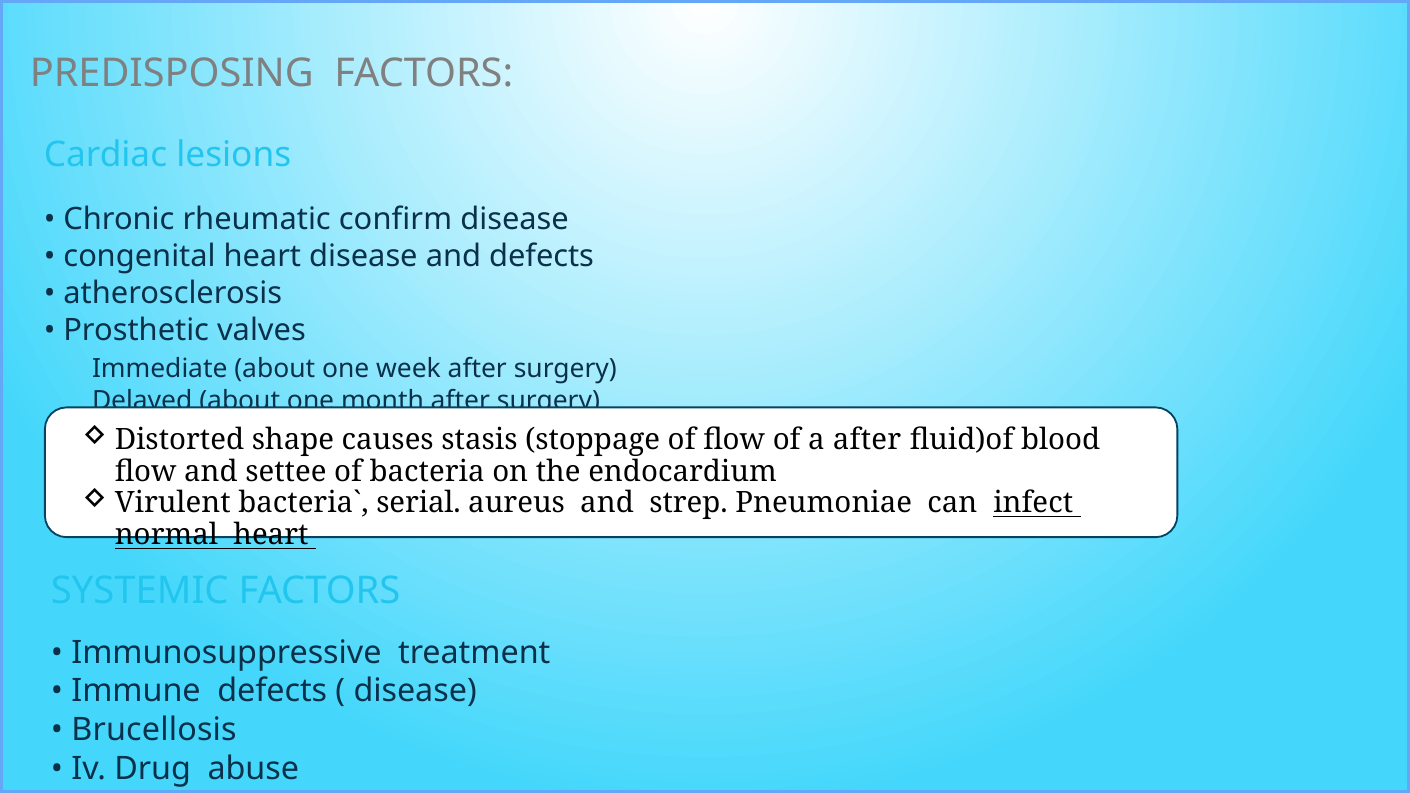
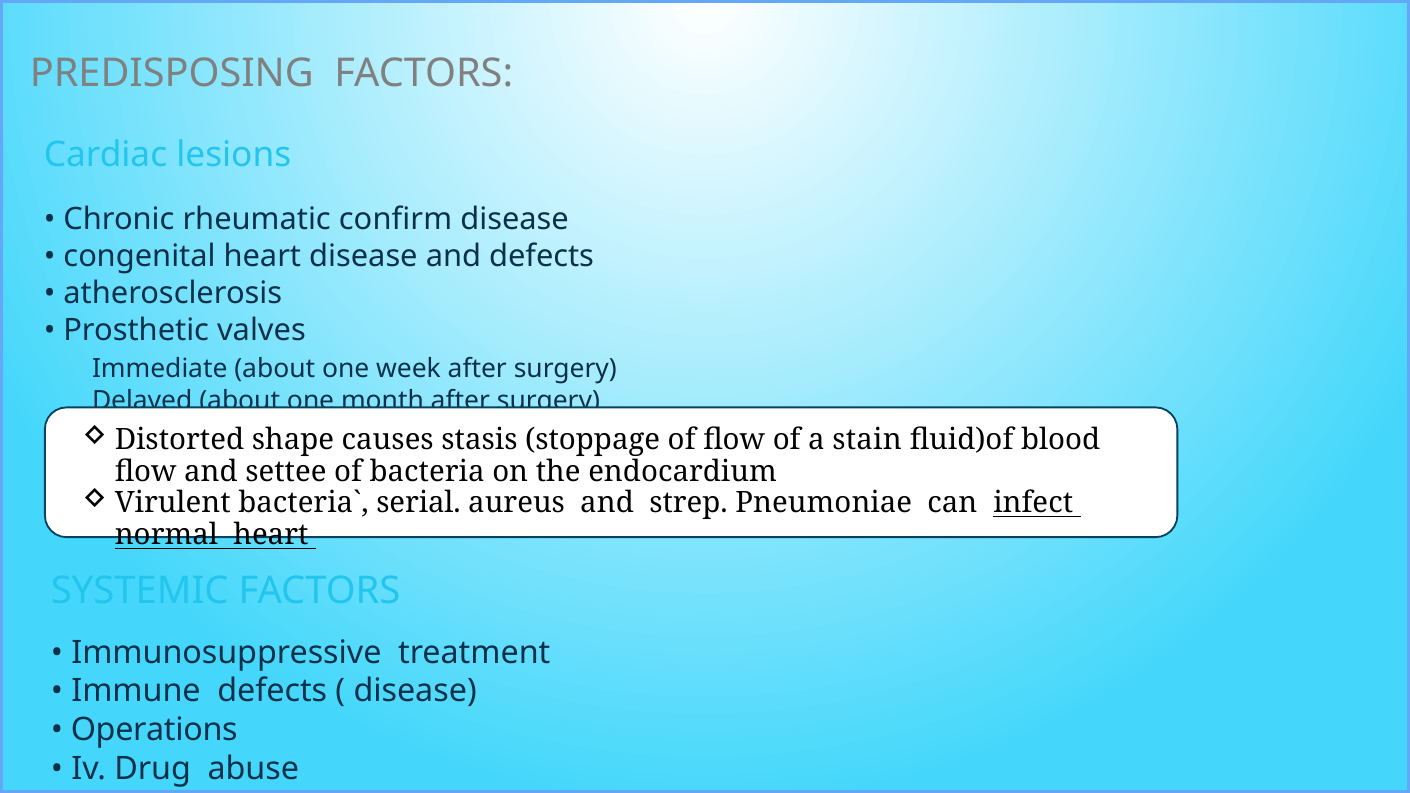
a after: after -> stain (867, 440)
Brucellosis: Brucellosis -> Operations (154, 730)
